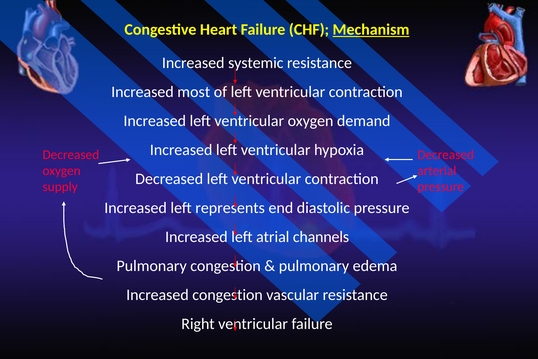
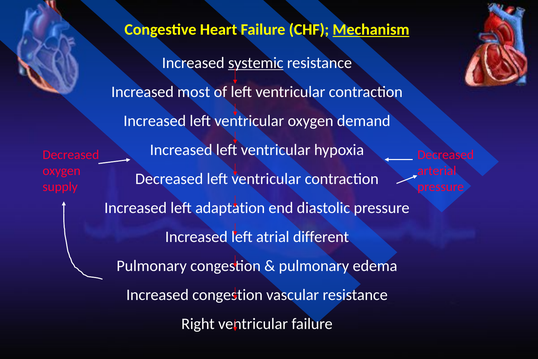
systemic underline: none -> present (256, 63)
represents: represents -> adaptation (230, 208)
channels: channels -> different (321, 237)
